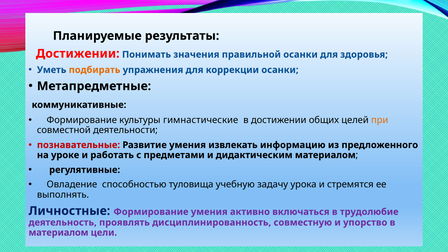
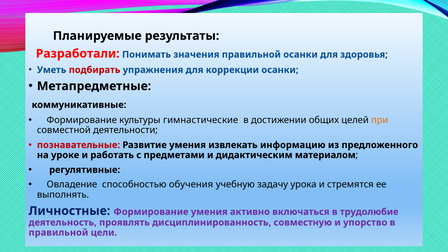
Достижении: Достижении -> Разработали (78, 54)
подбирать colour: orange -> red (95, 70)
туловища: туловища -> обучения (191, 185)
материалом: материалом -> правильной (58, 233)
